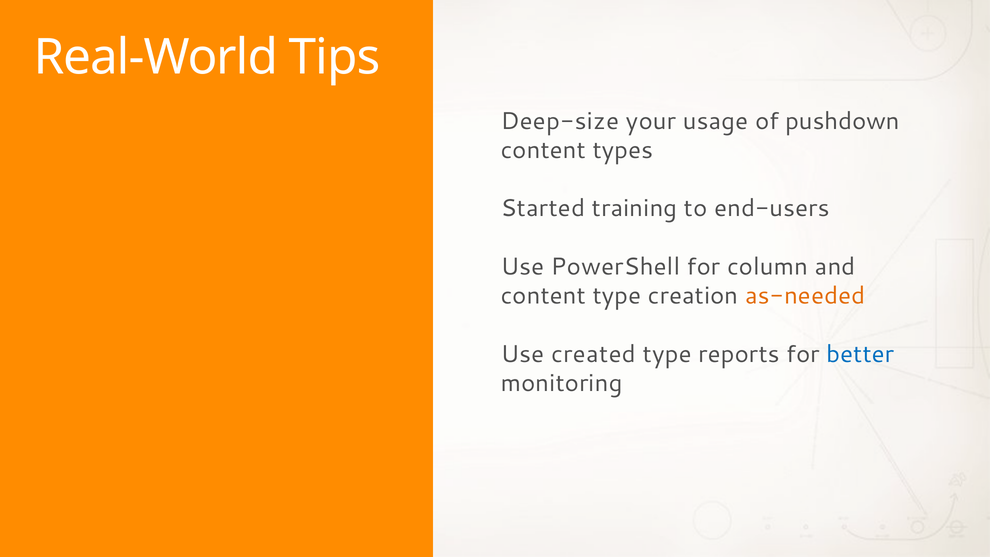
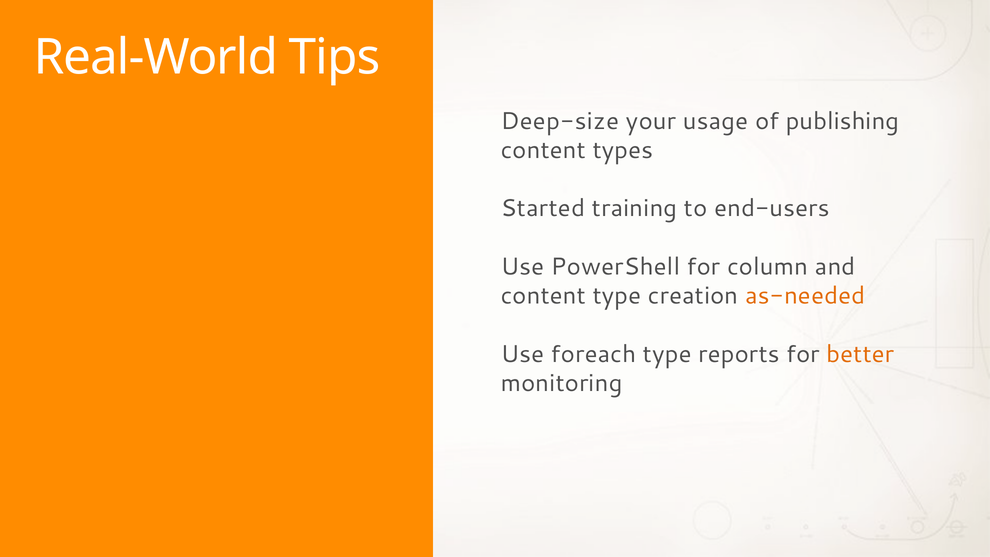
pushdown: pushdown -> publishing (842, 121)
created: created -> foreach (594, 354)
better colour: blue -> orange (860, 354)
